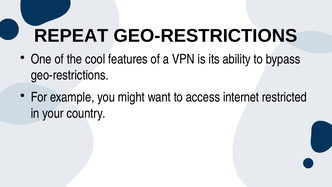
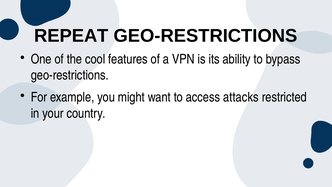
internet: internet -> attacks (241, 97)
